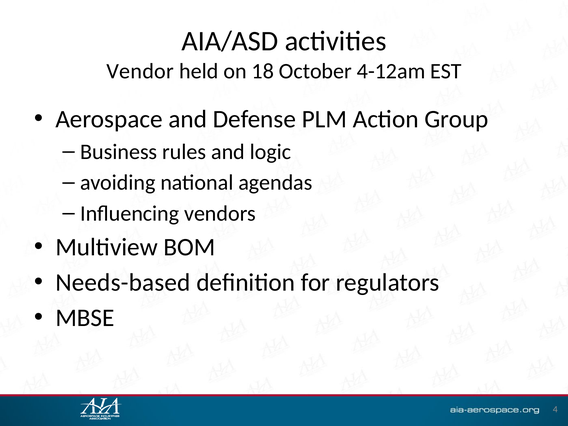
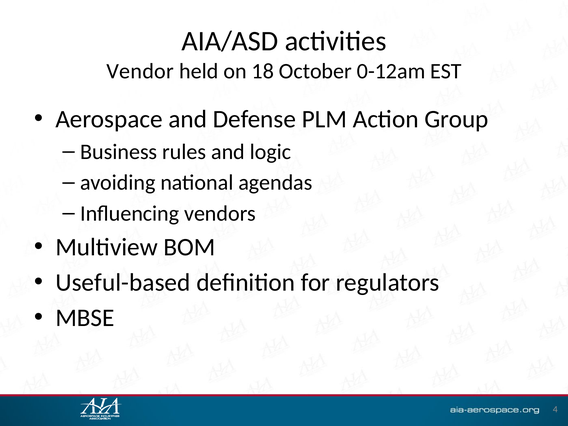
4-12am: 4-12am -> 0-12am (391, 71)
Needs-based: Needs-based -> Useful-based (123, 283)
